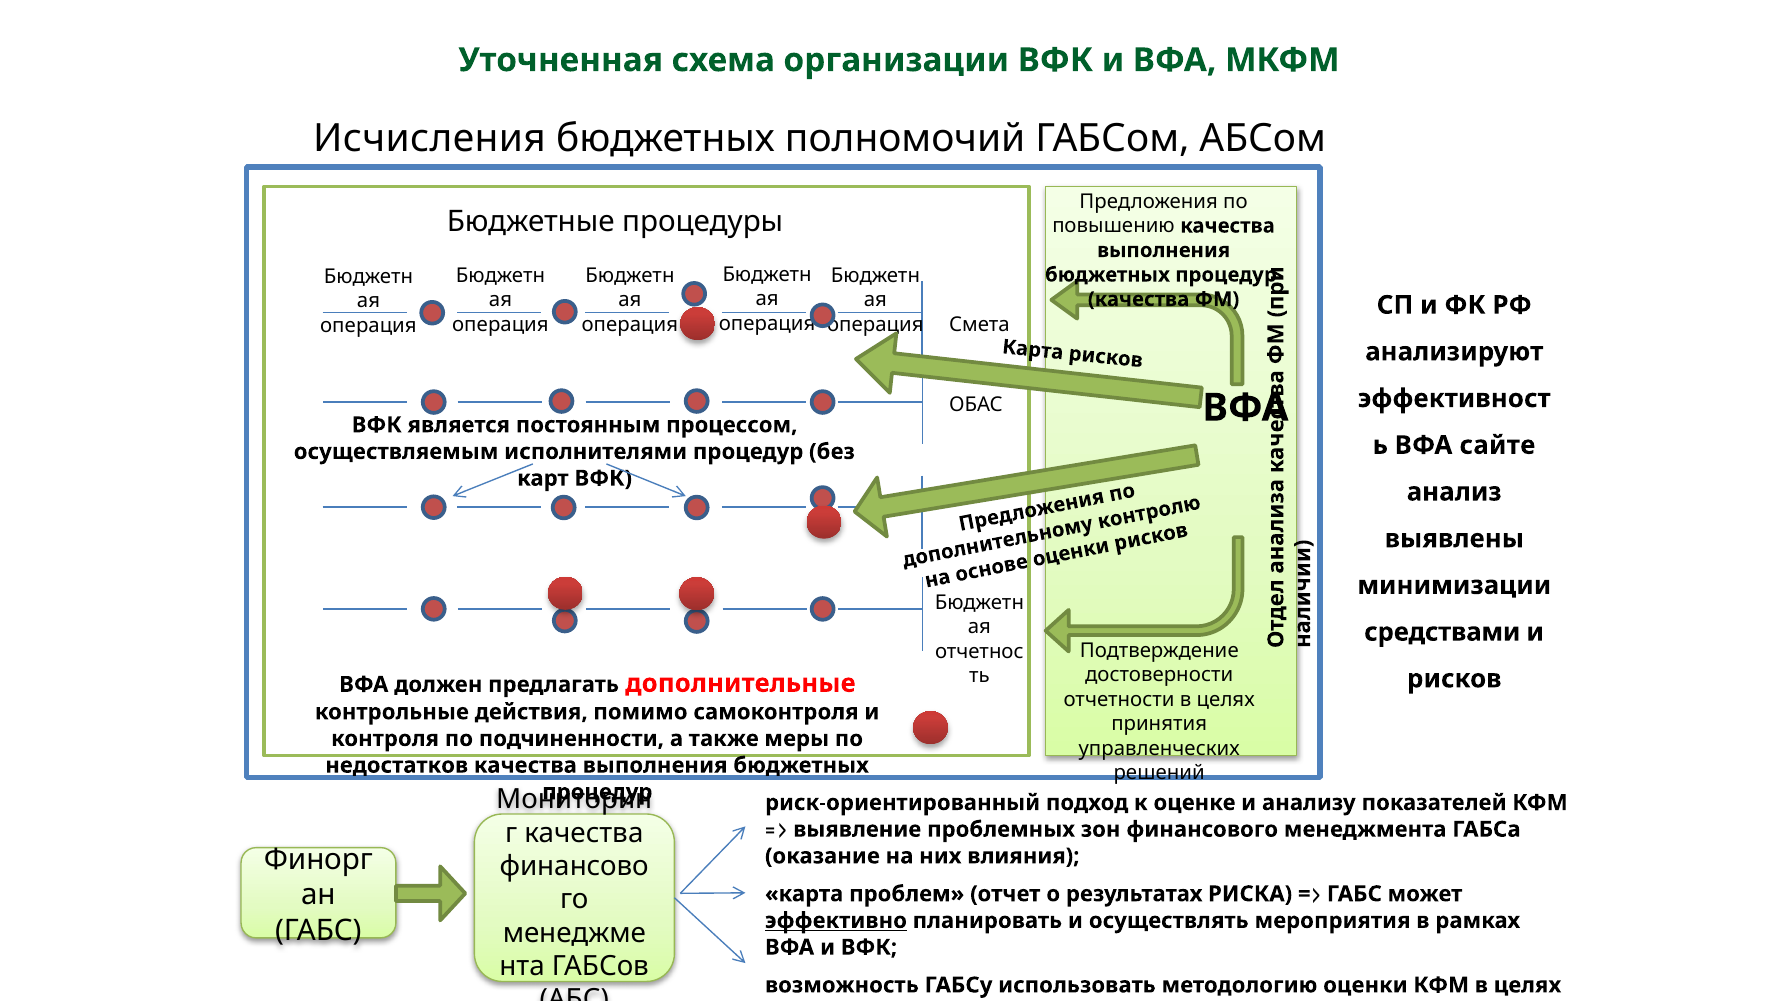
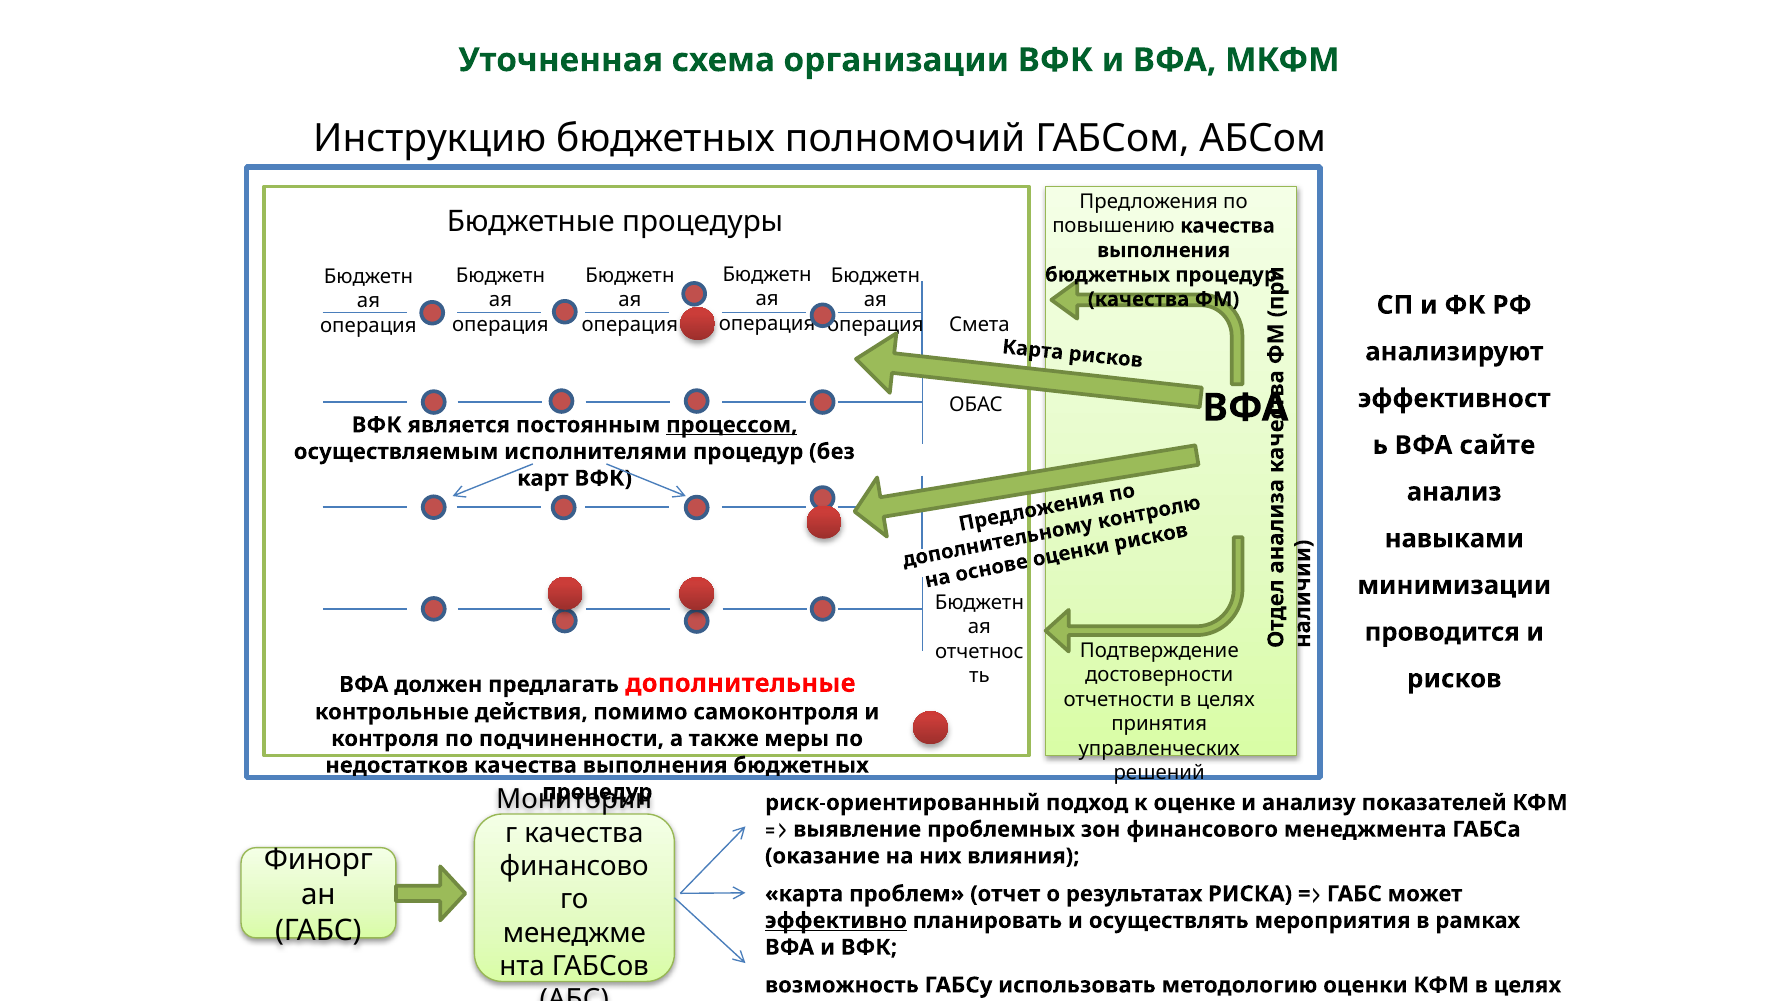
Исчисления: Исчисления -> Инструкцию (430, 138)
процессом underline: none -> present (732, 425)
выявлены: выявлены -> навыками (1454, 539)
средствами: средствами -> проводится (1442, 632)
